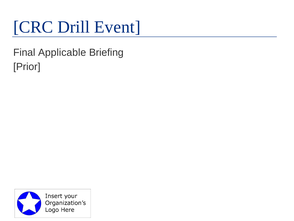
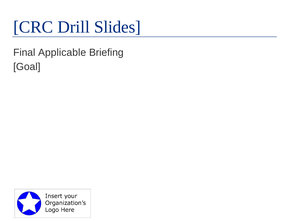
Event: Event -> Slides (117, 27)
Prior: Prior -> Goal (27, 67)
